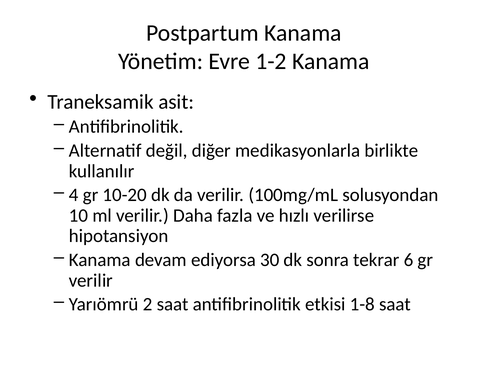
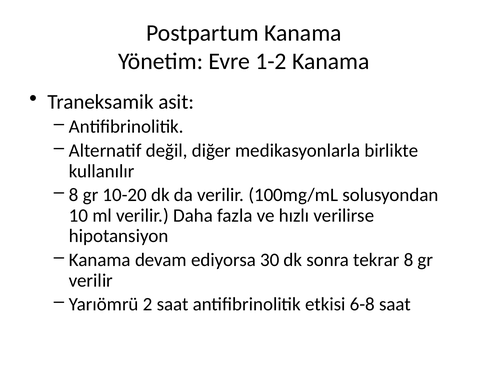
4: 4 -> 8 (74, 195)
tekrar 6: 6 -> 8 (409, 260)
1-8: 1-8 -> 6-8 (362, 304)
